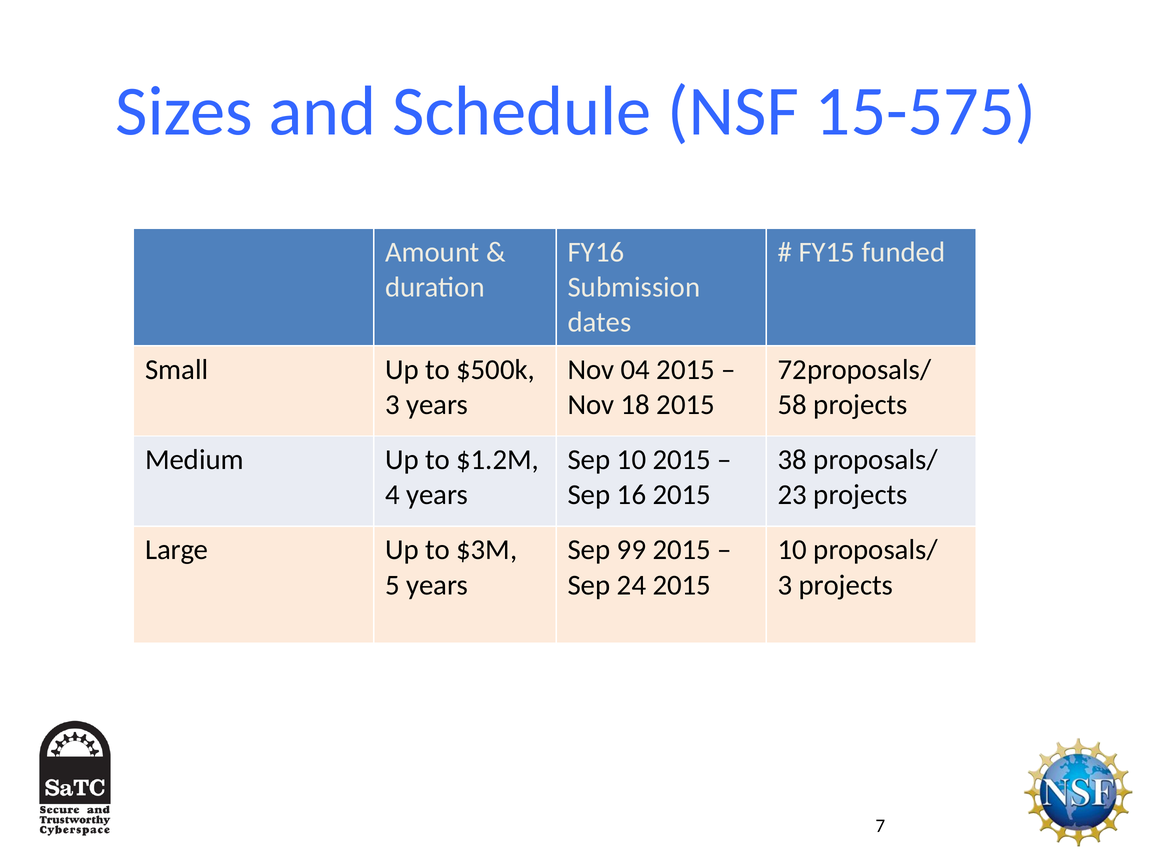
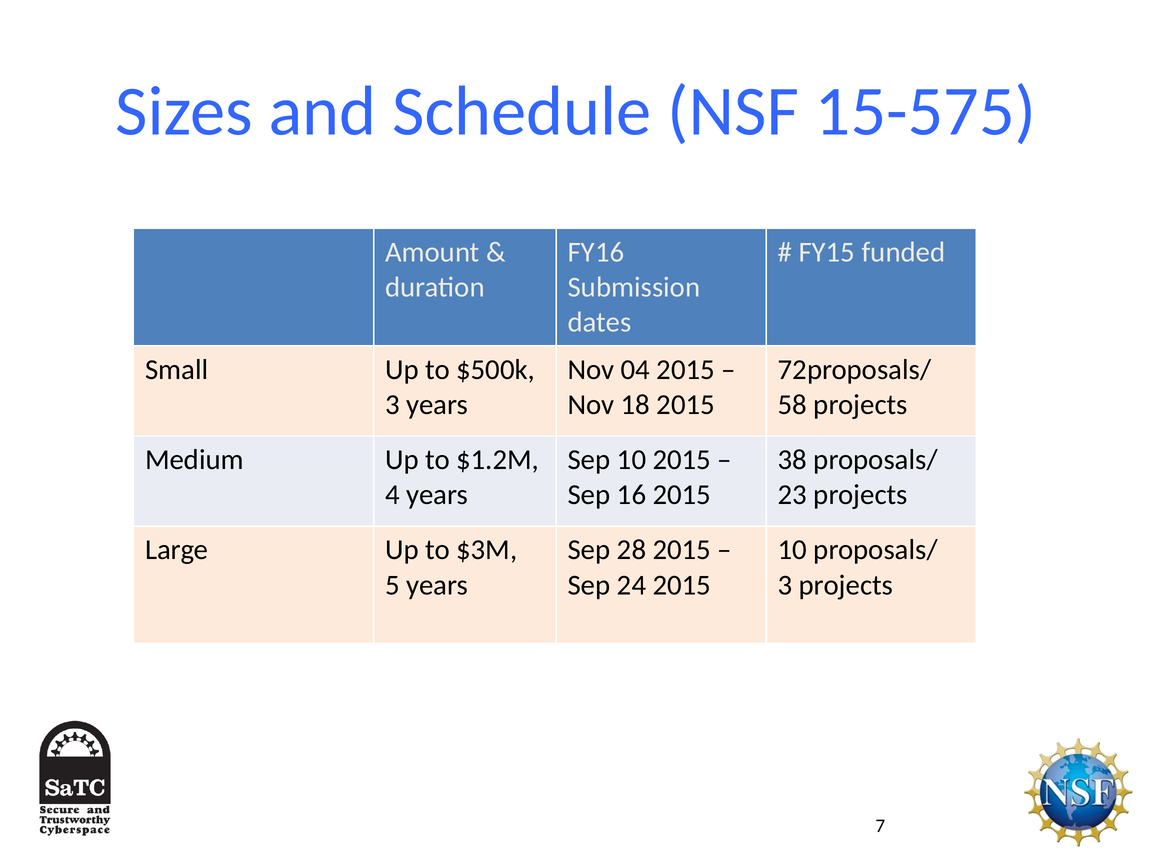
99: 99 -> 28 (632, 550)
